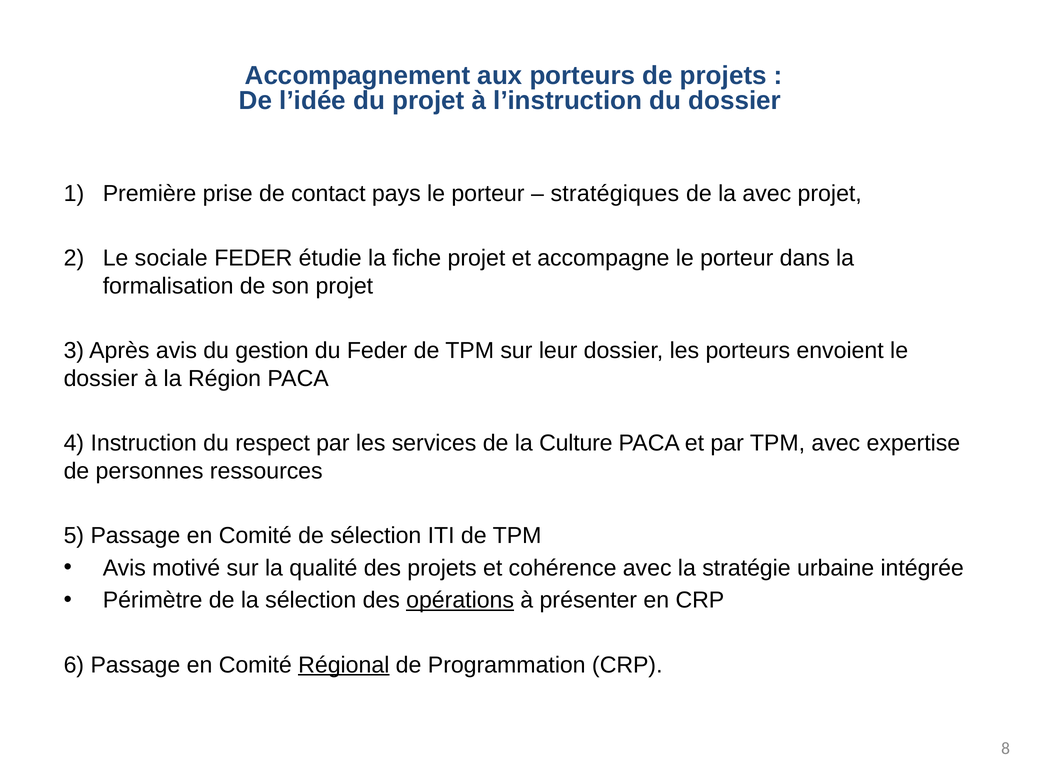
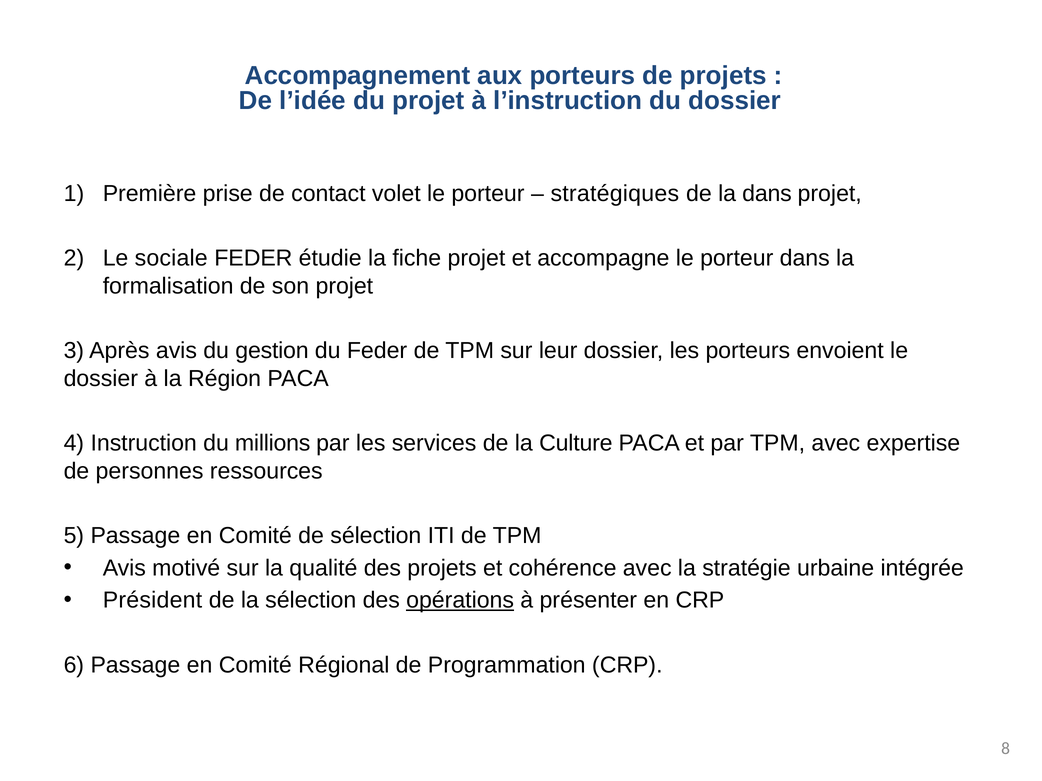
pays: pays -> volet (396, 194)
la avec: avec -> dans (767, 194)
respect: respect -> millions (273, 443)
Périmètre: Périmètre -> Président (153, 601)
Régional underline: present -> none (344, 665)
